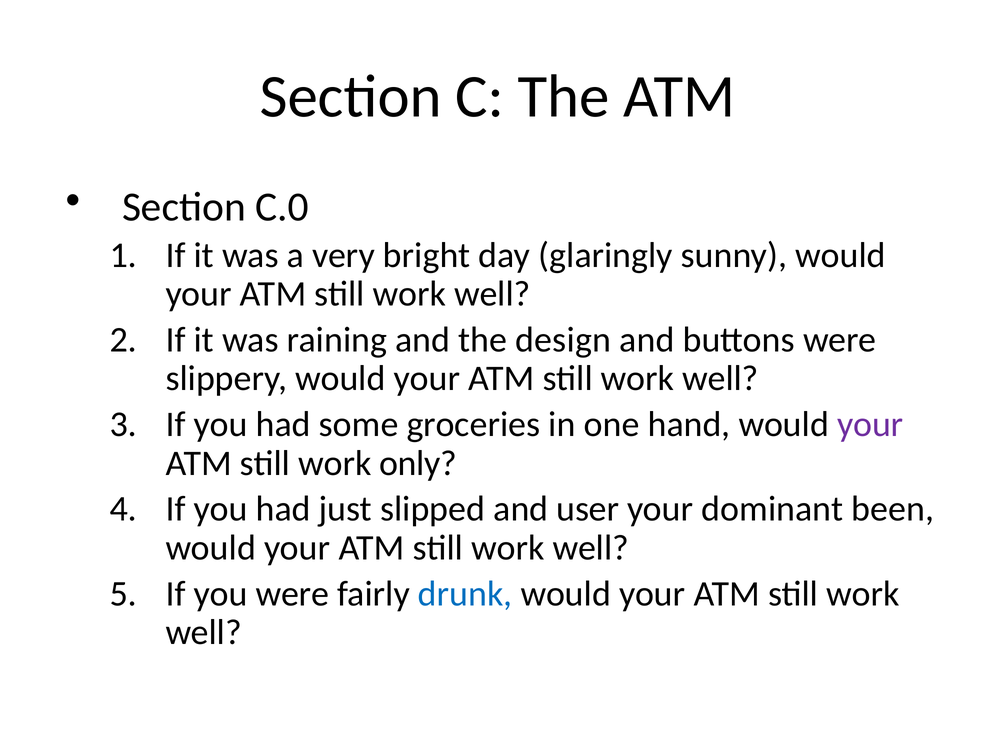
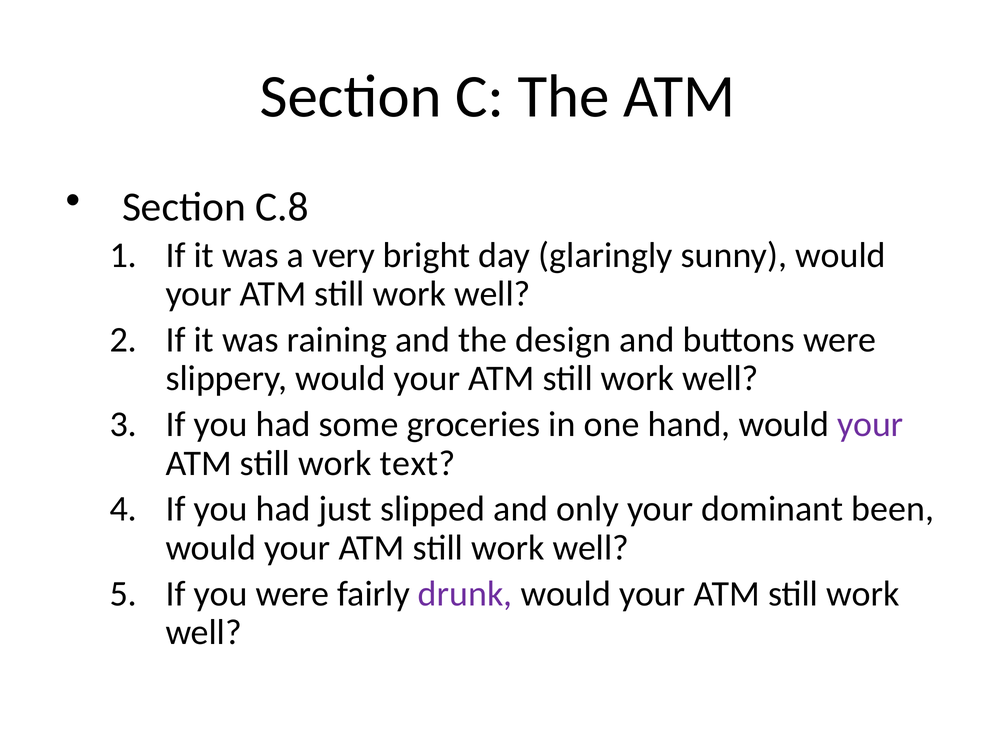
C.0: C.0 -> C.8 (282, 207)
only: only -> text (418, 463)
user: user -> only (588, 509)
drunk colour: blue -> purple (465, 594)
